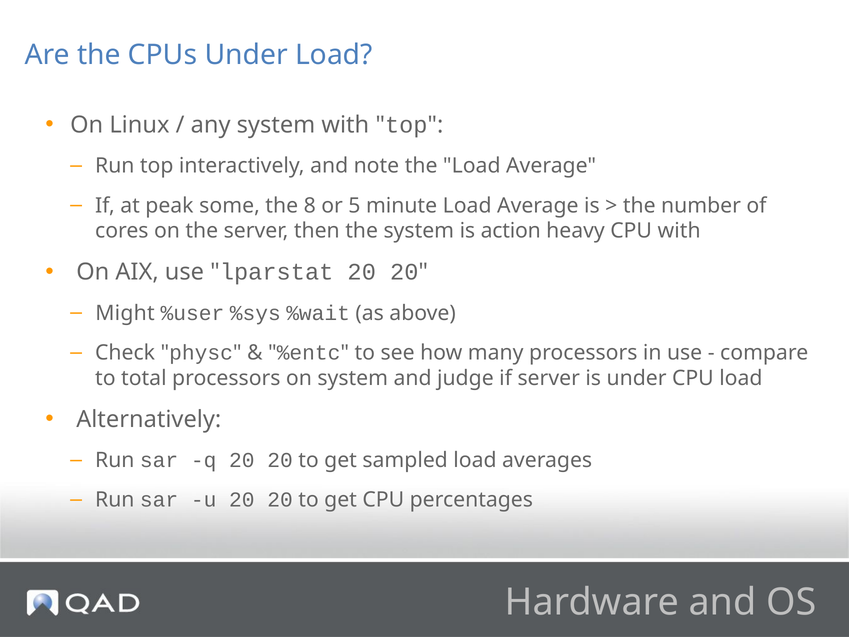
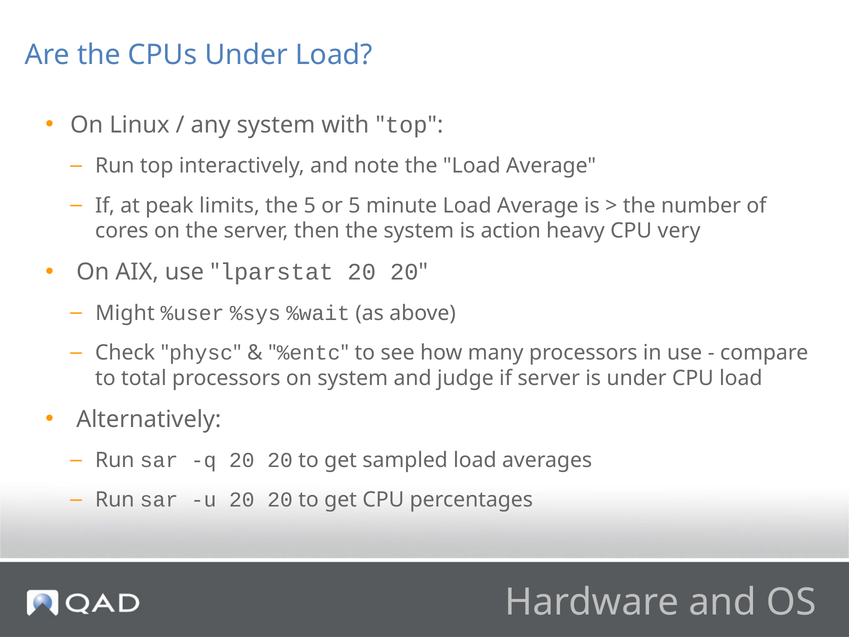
some: some -> limits (229, 205)
the 8: 8 -> 5 (310, 205)
CPU with: with -> very (679, 231)
